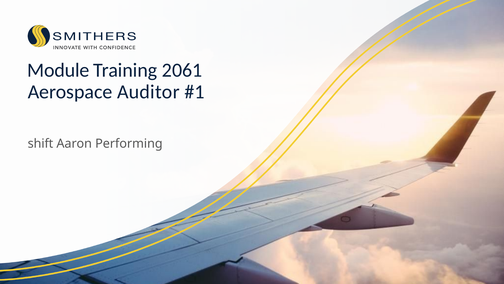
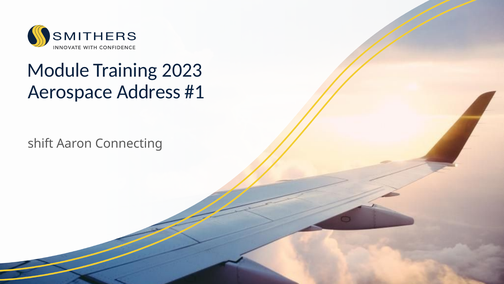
2061: 2061 -> 2023 (182, 70)
Auditor: Auditor -> Address (149, 92)
Performing: Performing -> Connecting (129, 143)
